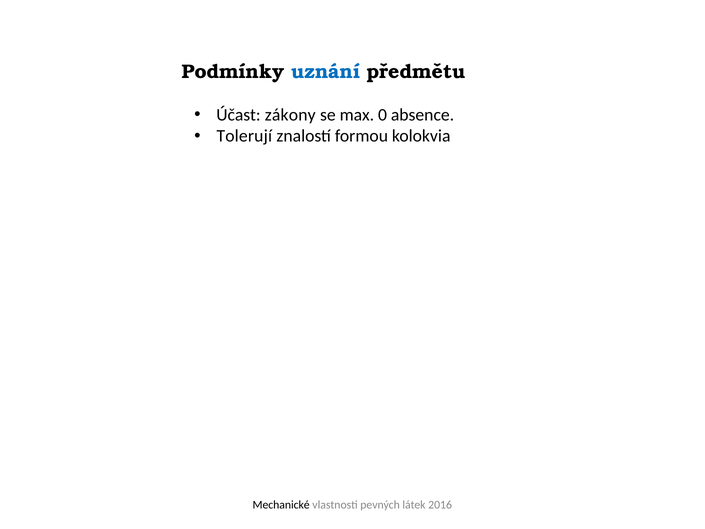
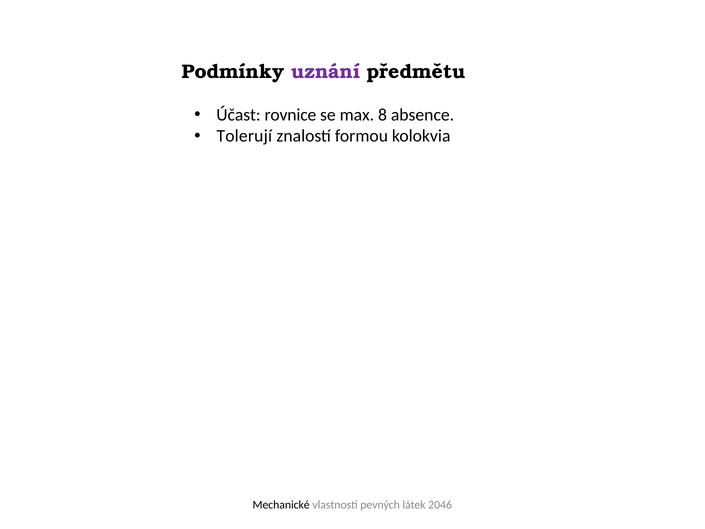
uznání colour: blue -> purple (326, 72)
zákony: zákony -> rovnice (290, 115)
0: 0 -> 8 (383, 115)
2016: 2016 -> 2046 (440, 505)
